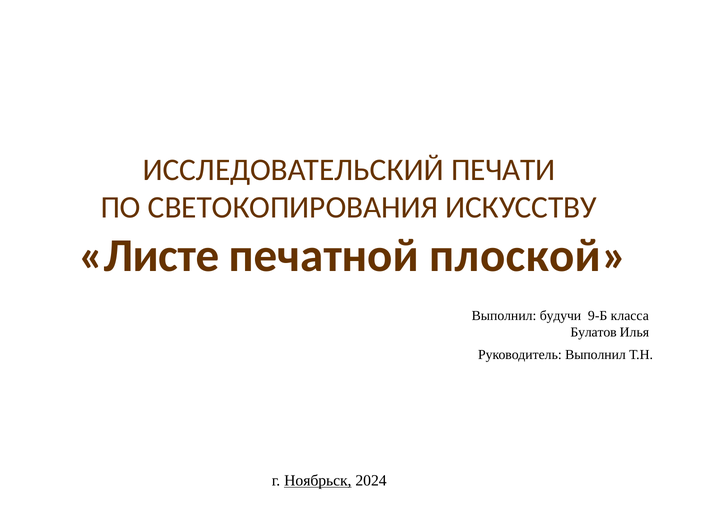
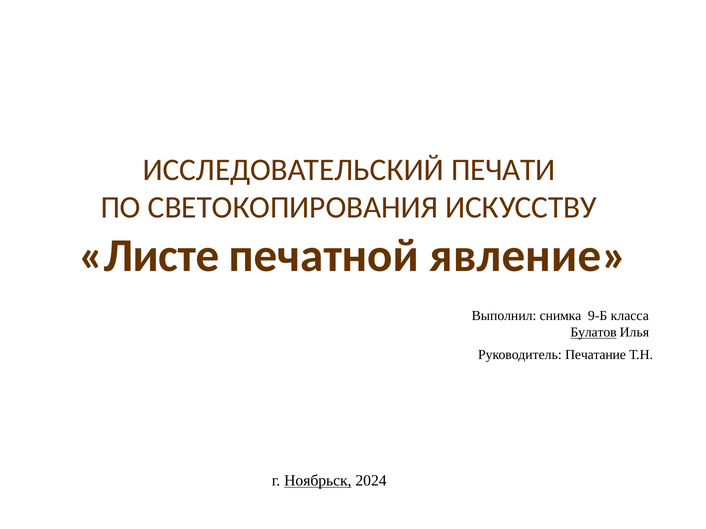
плоской: плоской -> явление (528, 256)
будучи: будучи -> снимка (560, 316)
Булатов underline: none -> present (594, 333)
Руководитель Выполнил: Выполнил -> Печатание (596, 355)
